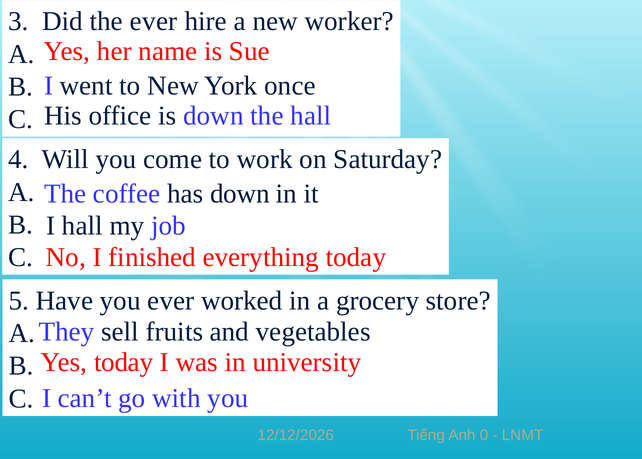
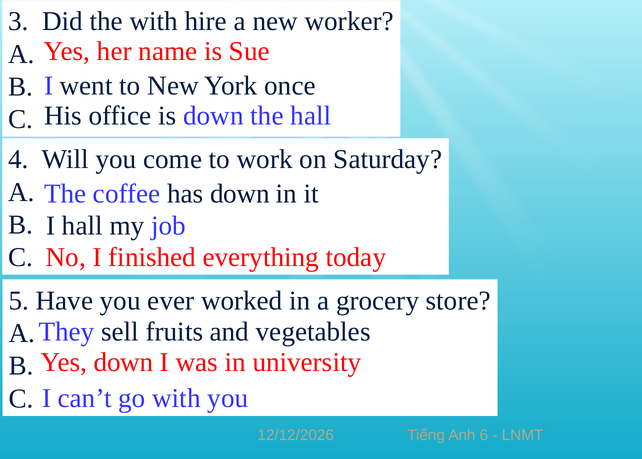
the ever: ever -> with (154, 21)
Yes today: today -> down (124, 362)
0: 0 -> 6 (484, 435)
